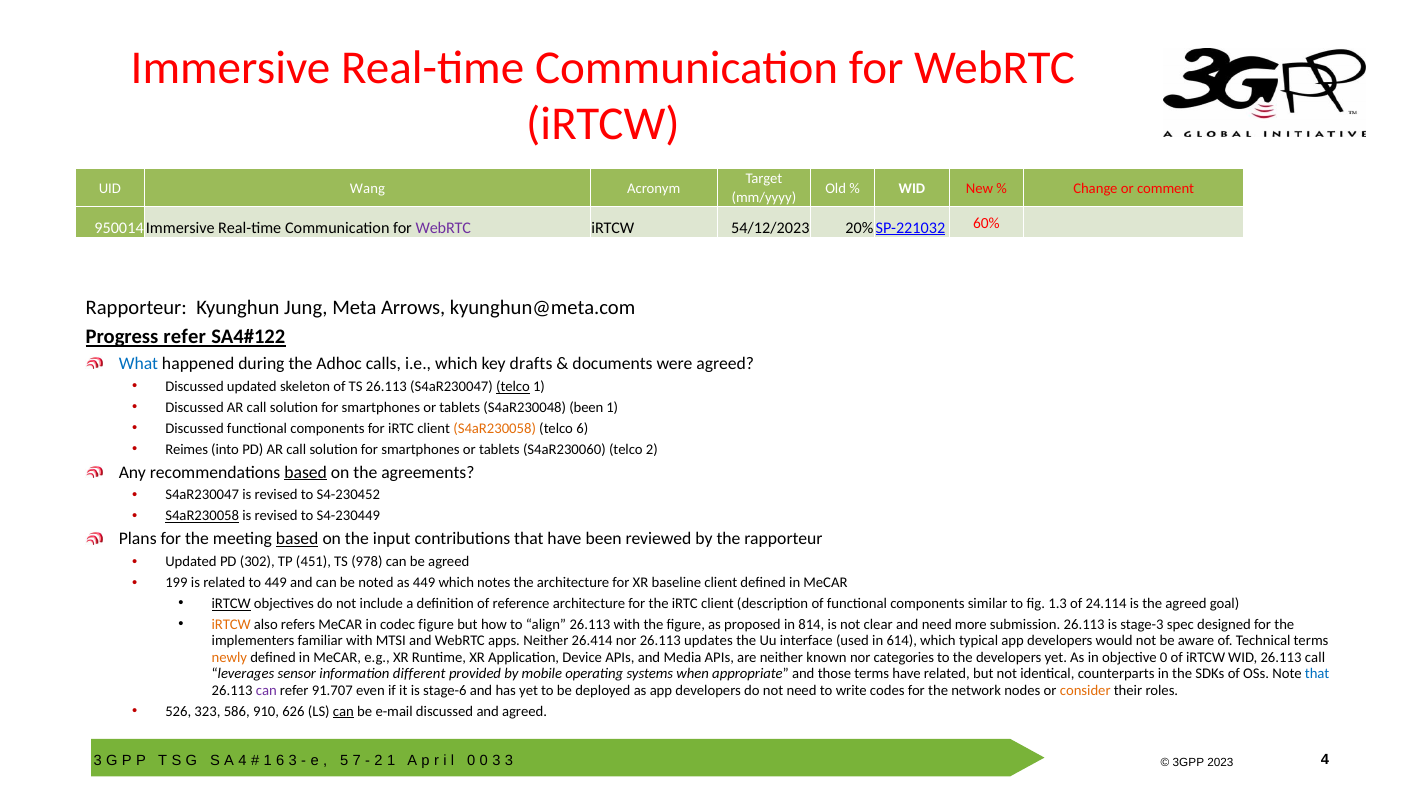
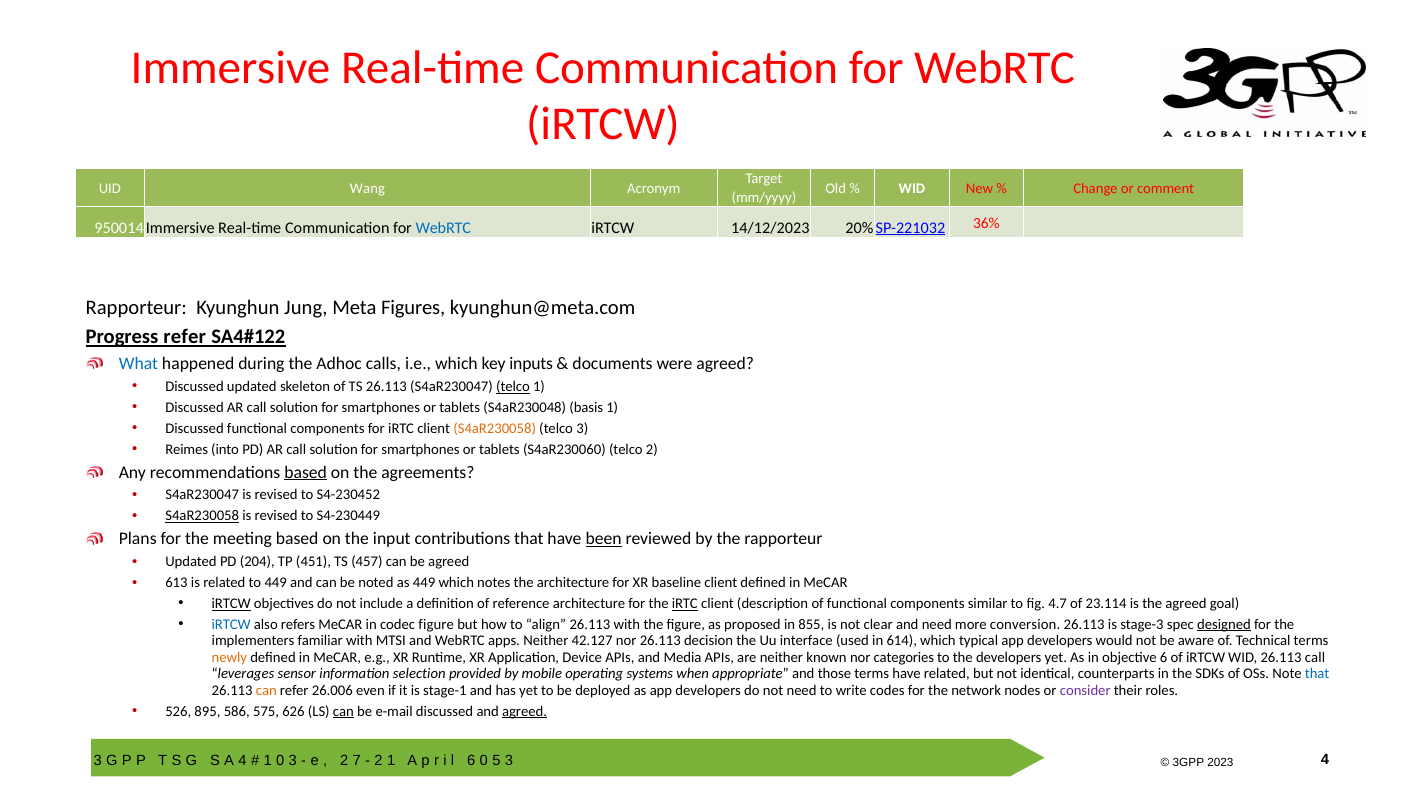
WebRTC colour: purple -> blue (443, 228)
54/12/2023: 54/12/2023 -> 14/12/2023 (770, 228)
60%: 60% -> 36% (986, 223)
Arrows: Arrows -> Figures (413, 307)
drafts: drafts -> inputs (531, 364)
S4aR230048 been: been -> basis (586, 407)
telco 6: 6 -> 3 (582, 428)
based underline: present -> none (297, 539)
been underline: none -> present (604, 539)
302: 302 -> 204 (257, 562)
978: 978 -> 457 (367, 562)
199: 199 -> 613 (176, 583)
iRTC underline: none -> present (685, 603)
1.3: 1.3 -> 4.7 (1058, 603)
24.114: 24.114 -> 23.114 (1106, 603)
iRTCW colour: orange -> blue (231, 624)
814: 814 -> 855 (811, 624)
submission: submission -> conversion (1025, 624)
designed underline: none -> present (1224, 624)
26.414: 26.414 -> 42.127 (592, 641)
updates: updates -> decision (709, 641)
objective 0: 0 -> 6 (1164, 657)
different: different -> selection (419, 674)
can colour: purple -> orange (266, 690)
91.707: 91.707 -> 26.006 (332, 690)
stage-6: stage-6 -> stage-1 (445, 690)
consider colour: orange -> purple (1085, 690)
323: 323 -> 895 (207, 711)
910: 910 -> 575 (266, 711)
agreed underline: none -> present (525, 711)
1 6: 6 -> 0 (280, 760)
5: 5 -> 2 (344, 760)
0: 0 -> 6 (471, 760)
3: 3 -> 5 (496, 760)
